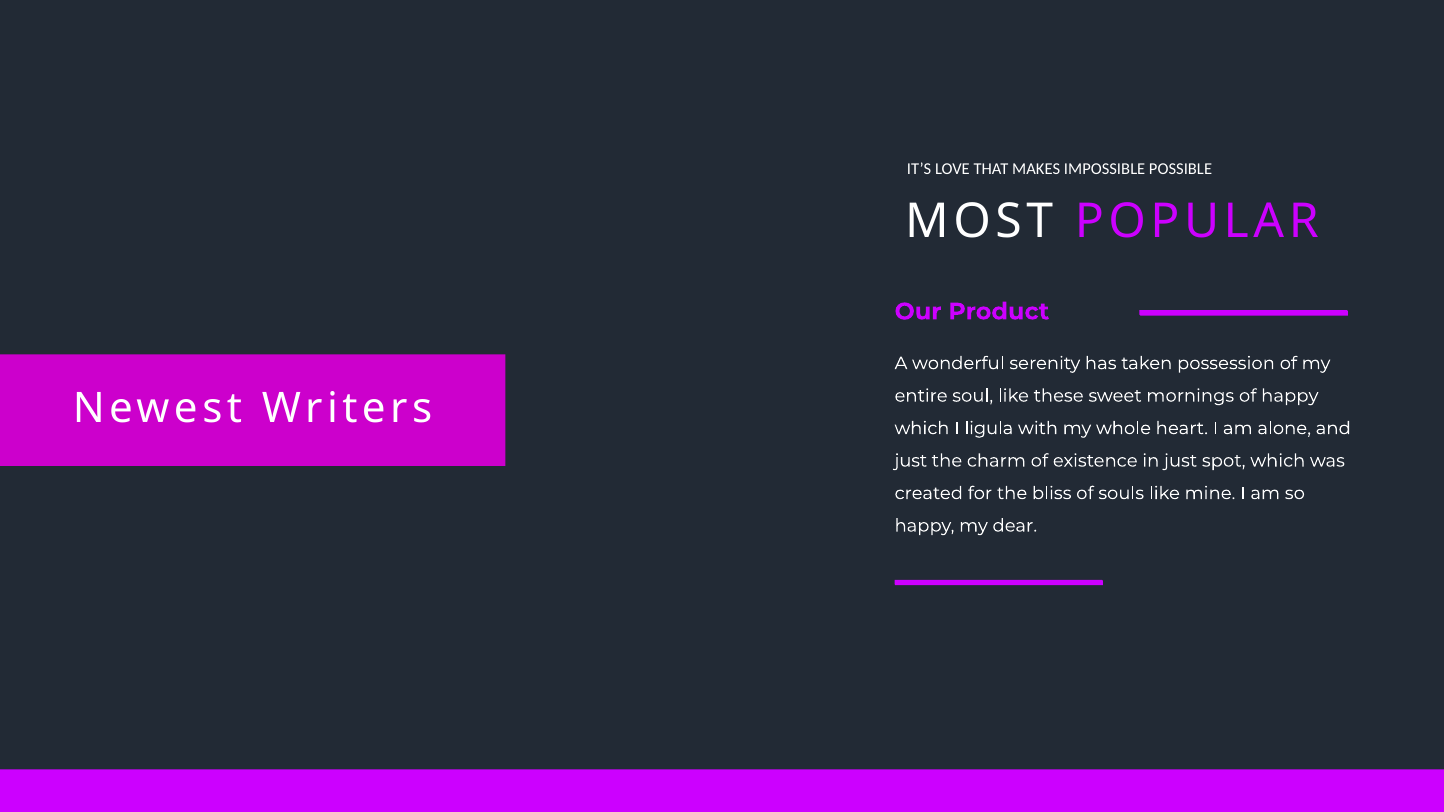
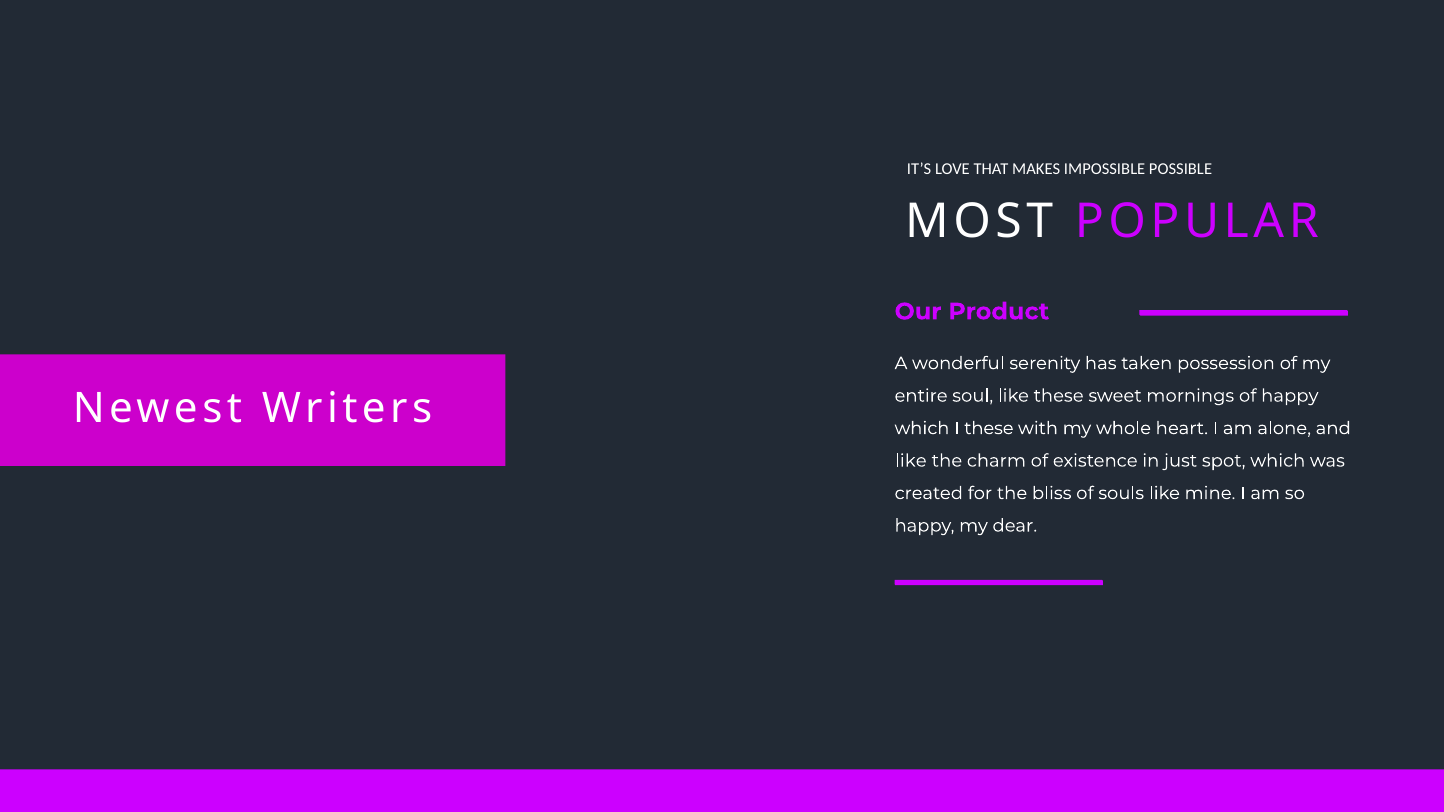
I ligula: ligula -> these (989, 428)
just: just -> like (911, 461)
